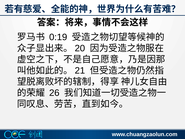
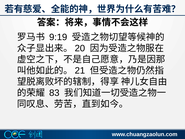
0:19: 0:19 -> 9:19 (58, 37)
26: 26 -> 83 (54, 93)
